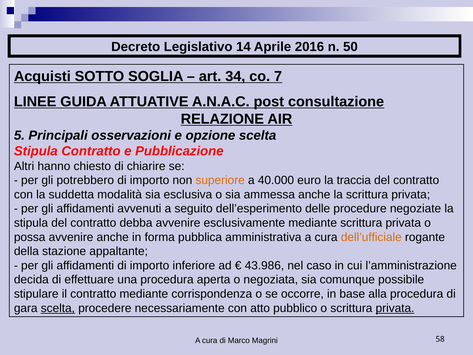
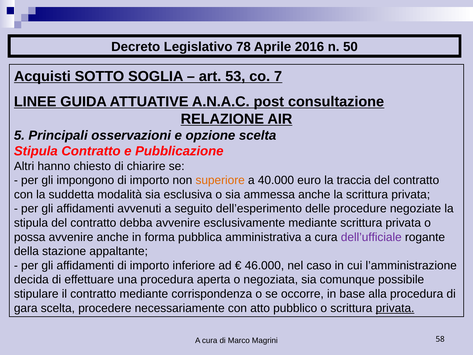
14: 14 -> 78 (243, 47)
34: 34 -> 53 (235, 76)
potrebbero: potrebbero -> impongono (85, 180)
dell’ufficiale colour: orange -> purple (371, 237)
43.986: 43.986 -> 46.000 (264, 265)
scelta underline: present -> none (58, 308)
